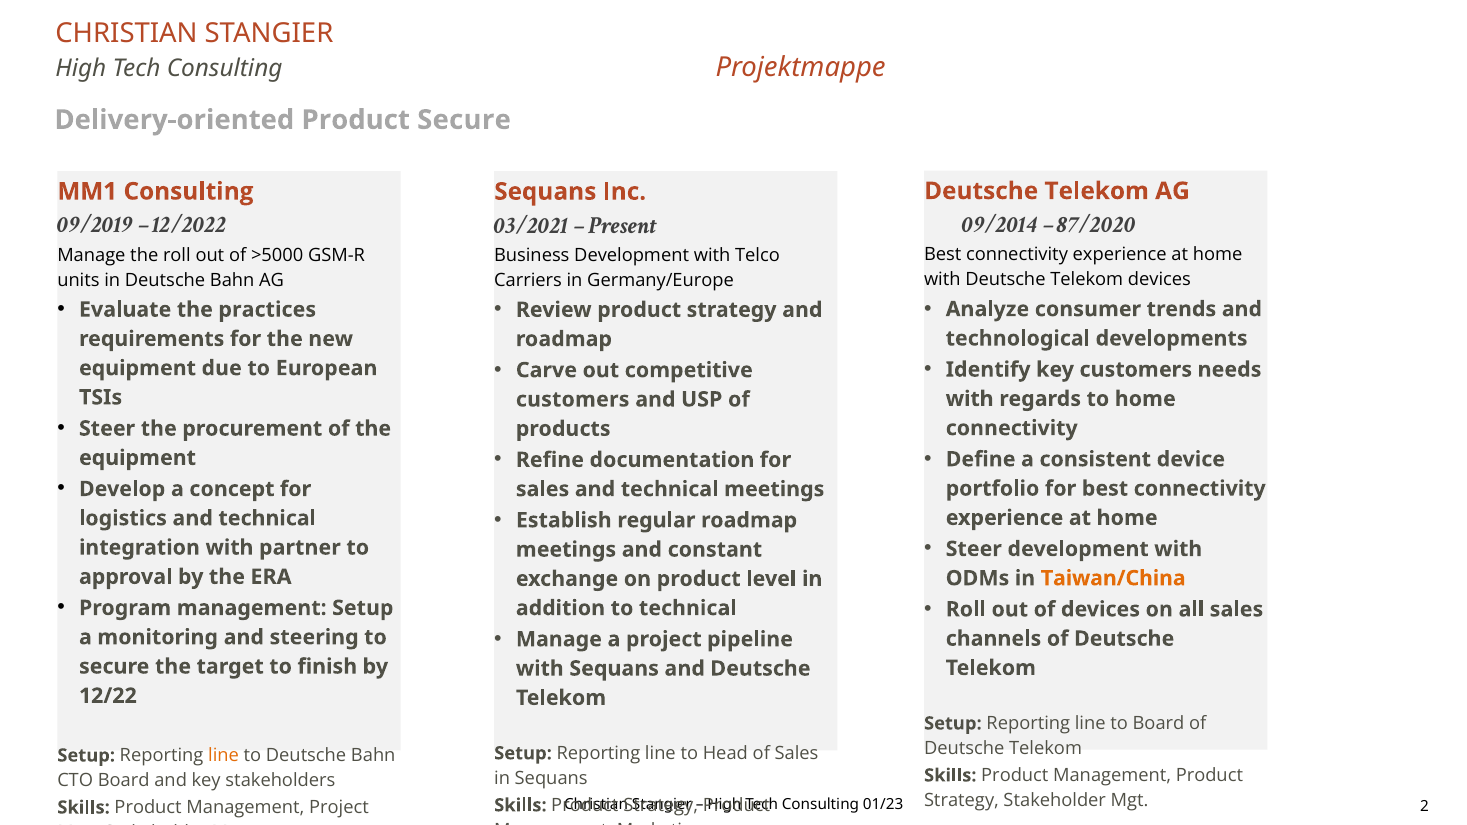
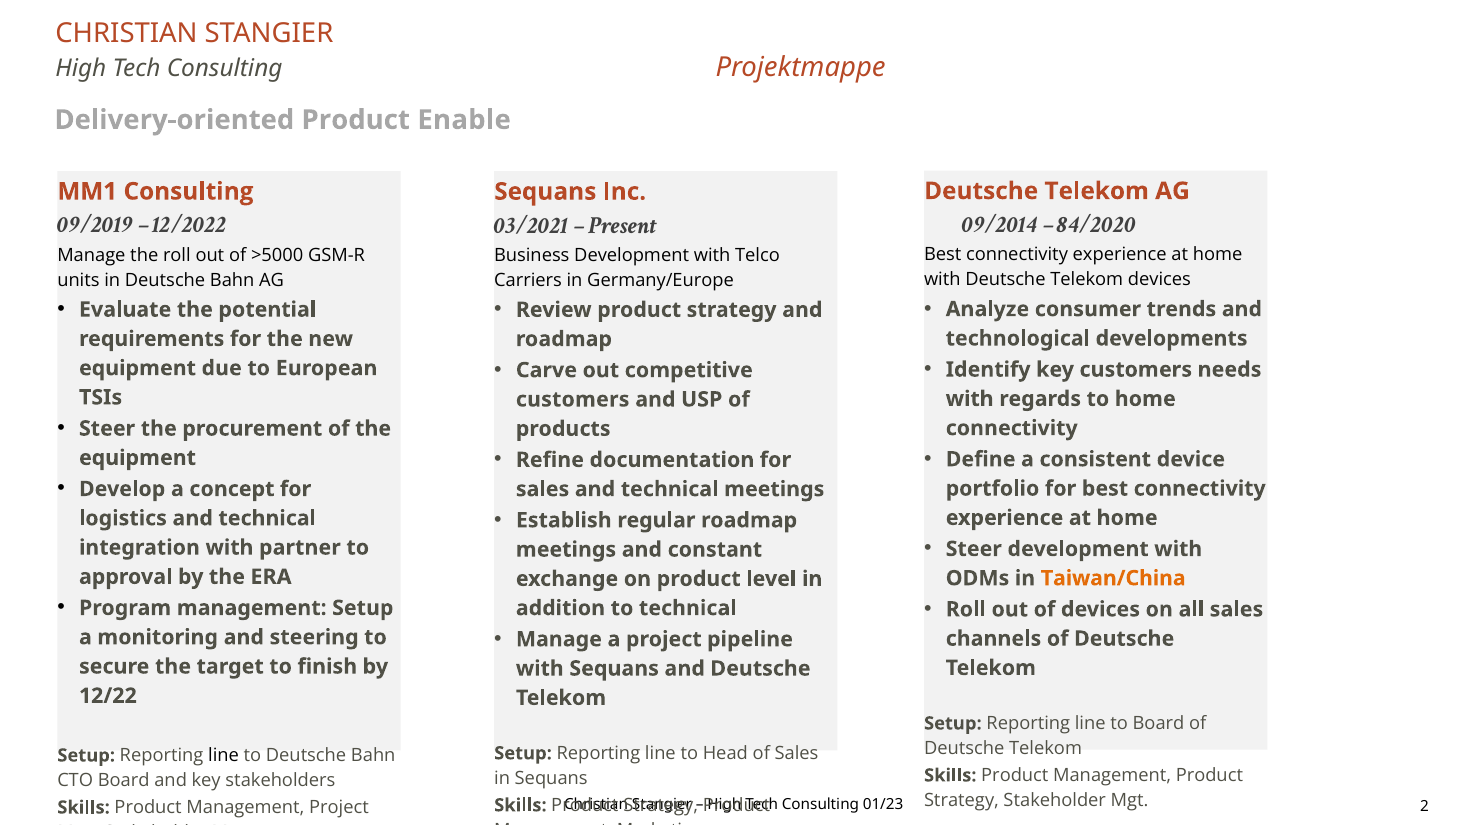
Product Secure: Secure -> Enable (464, 120)
87/2020: 87/2020 -> 84/2020 (1097, 224)
practices: practices -> potential (267, 310)
line colour: orange -> black (224, 756)
